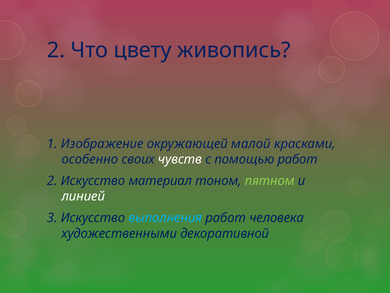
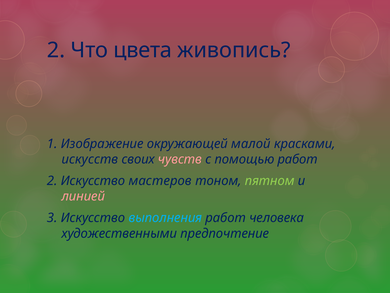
цвету: цвету -> цвета (143, 50)
особенно: особенно -> искусств (90, 159)
чувств colour: white -> pink (180, 159)
материал: материал -> мастеров (160, 181)
линией colour: white -> pink (83, 196)
декоративной: декоративной -> предпочтение (225, 233)
